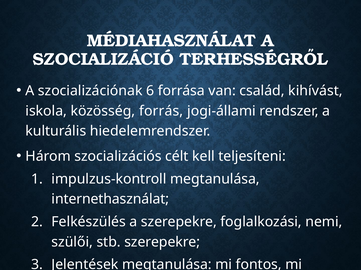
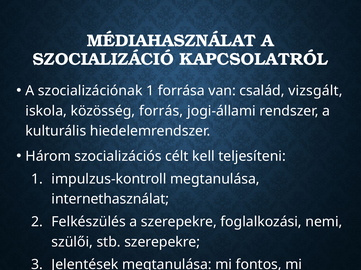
TERHESSÉGRŐL: TERHESSÉGRŐL -> KAPCSOLATRÓL (254, 59)
szocializációnak 6: 6 -> 1 (150, 91)
kihívást: kihívást -> vizsgált (315, 91)
